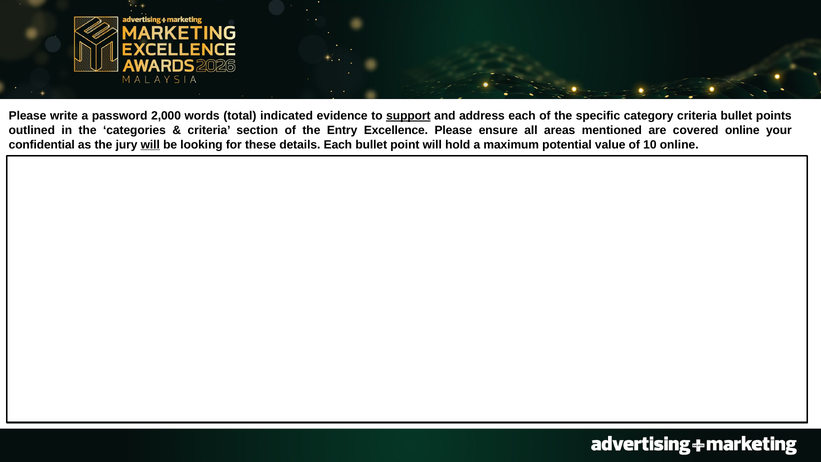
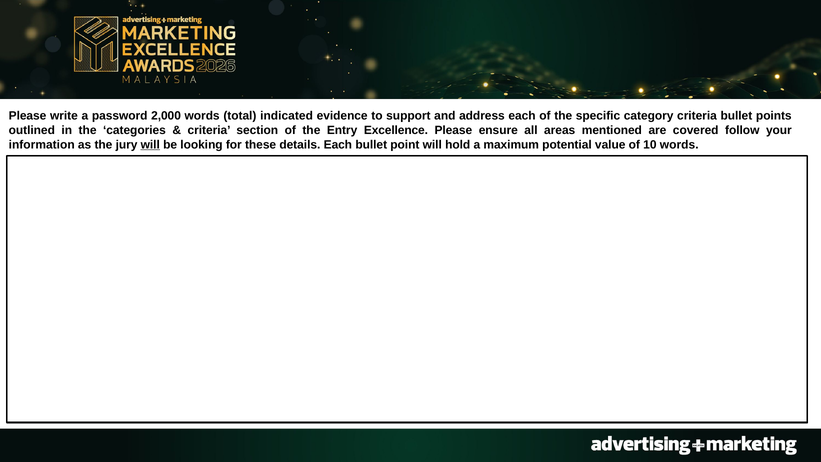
support underline: present -> none (408, 116)
covered online: online -> follow (742, 130)
confidential: confidential -> information (42, 145)
10 online: online -> words (679, 145)
